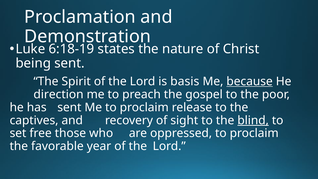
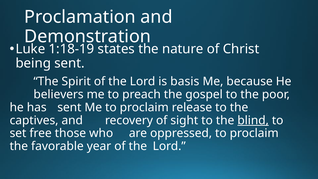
6:18-19: 6:18-19 -> 1:18-19 (71, 49)
because underline: present -> none (250, 81)
direction: direction -> believers (59, 94)
